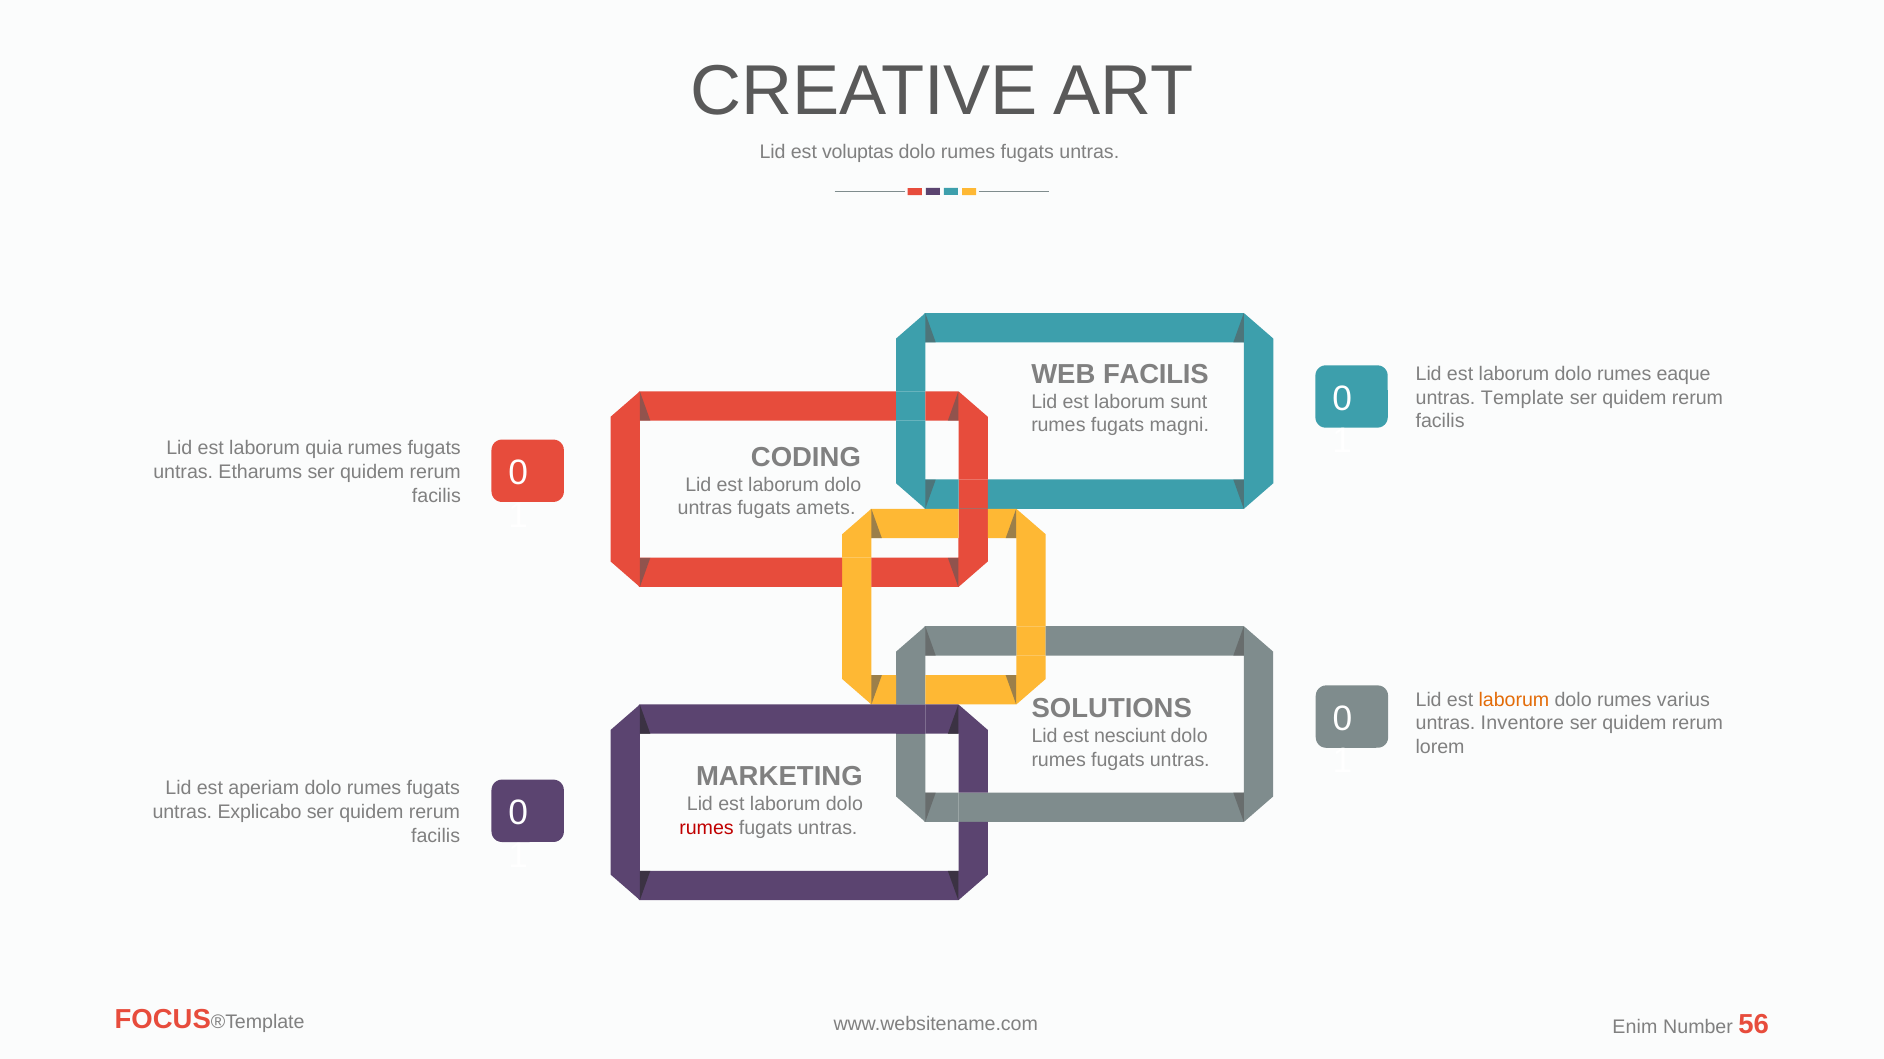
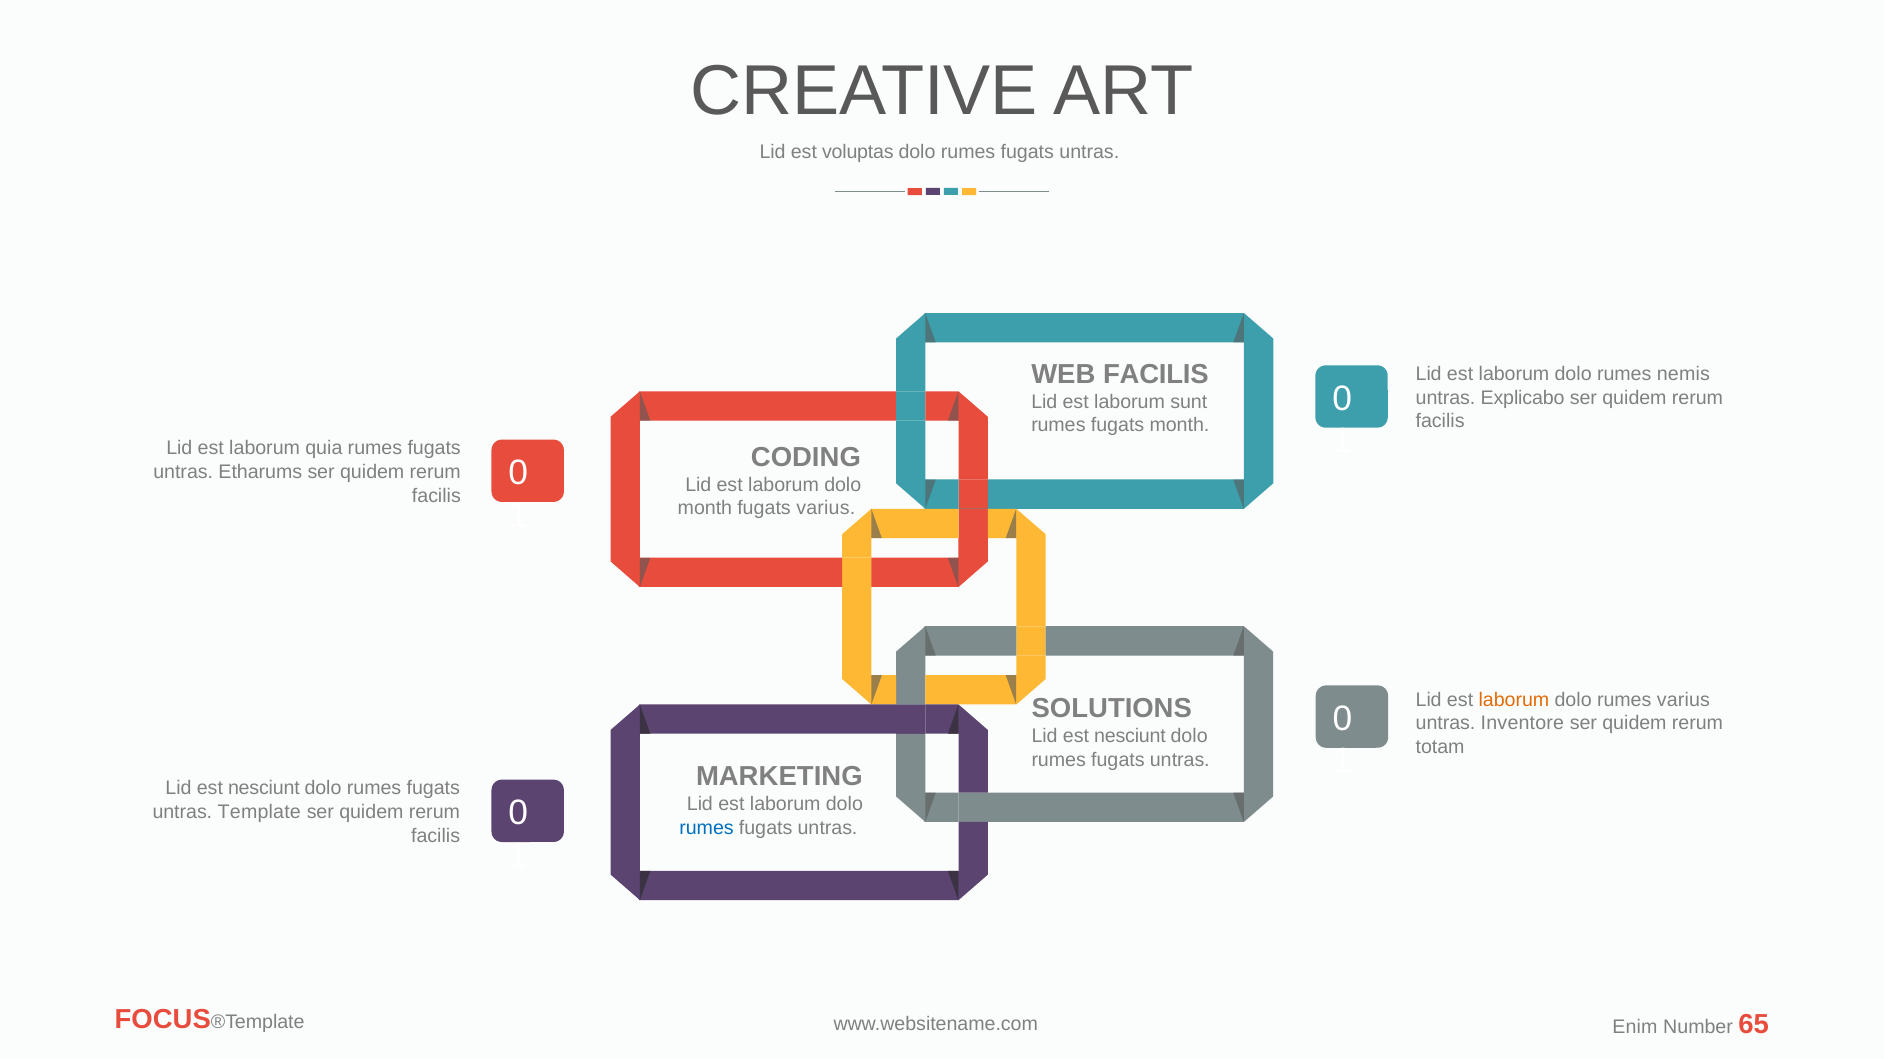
eaque: eaque -> nemis (1683, 374)
Template: Template -> Explicabo (1523, 398)
fugats magni: magni -> month (1179, 426)
untras: untras -> month (705, 509)
fugats amets: amets -> varius (826, 509)
lorem: lorem -> totam (1440, 747)
aperiam: aperiam -> nesciunt (264, 789)
Explicabo: Explicabo -> Template (259, 813)
rumes colour: red -> blue (707, 828)
56: 56 -> 65 (1754, 1025)
